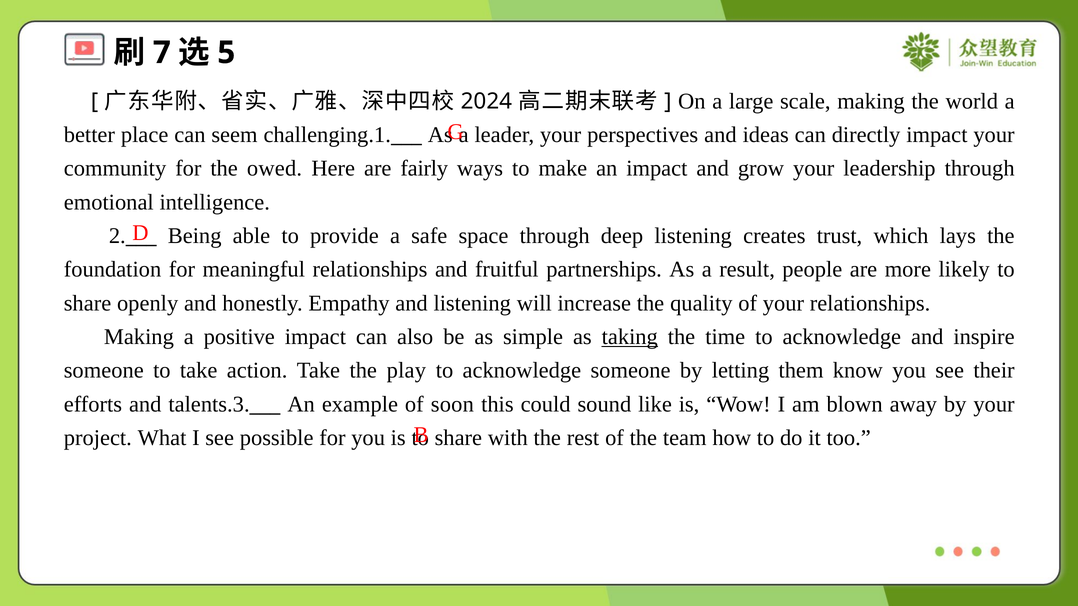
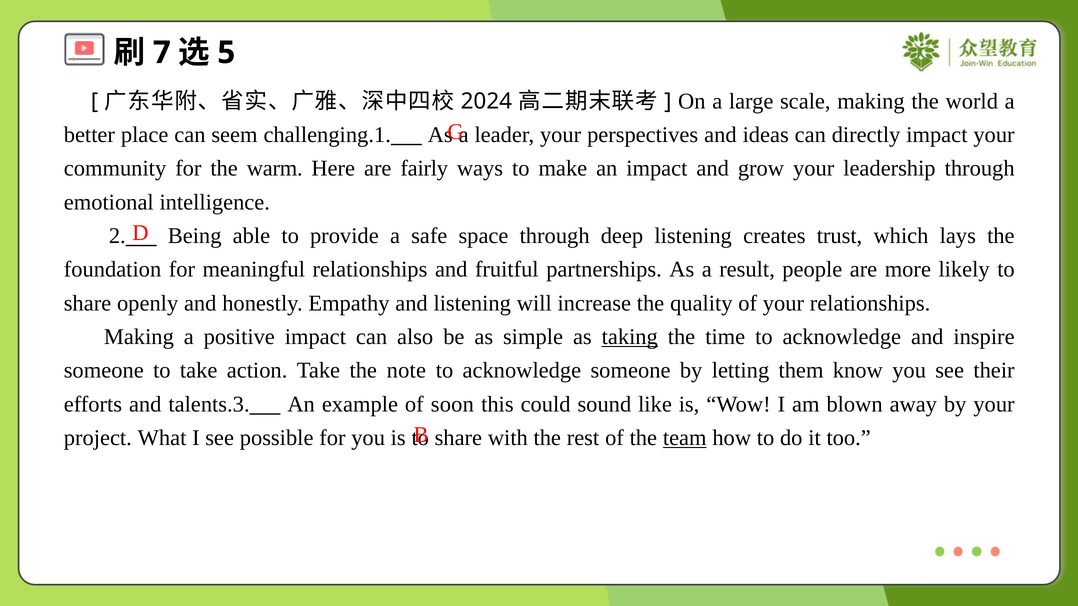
owed: owed -> warm (275, 169)
play: play -> note (406, 371)
team underline: none -> present (685, 438)
